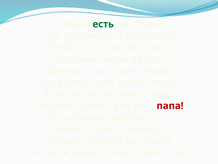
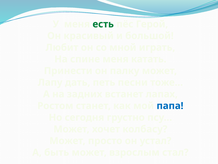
папа colour: red -> blue (170, 106)
